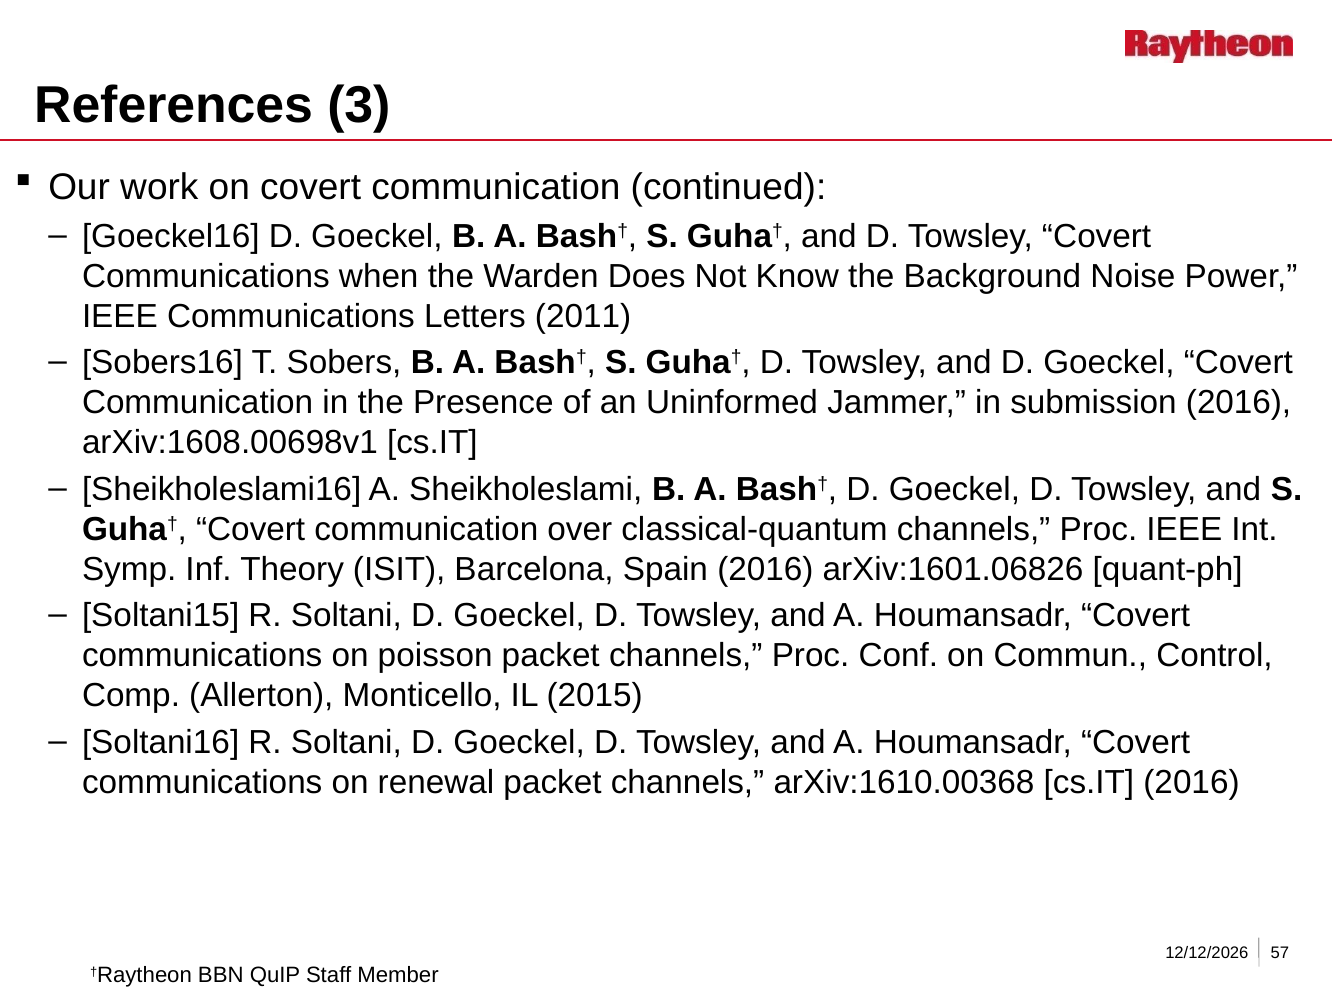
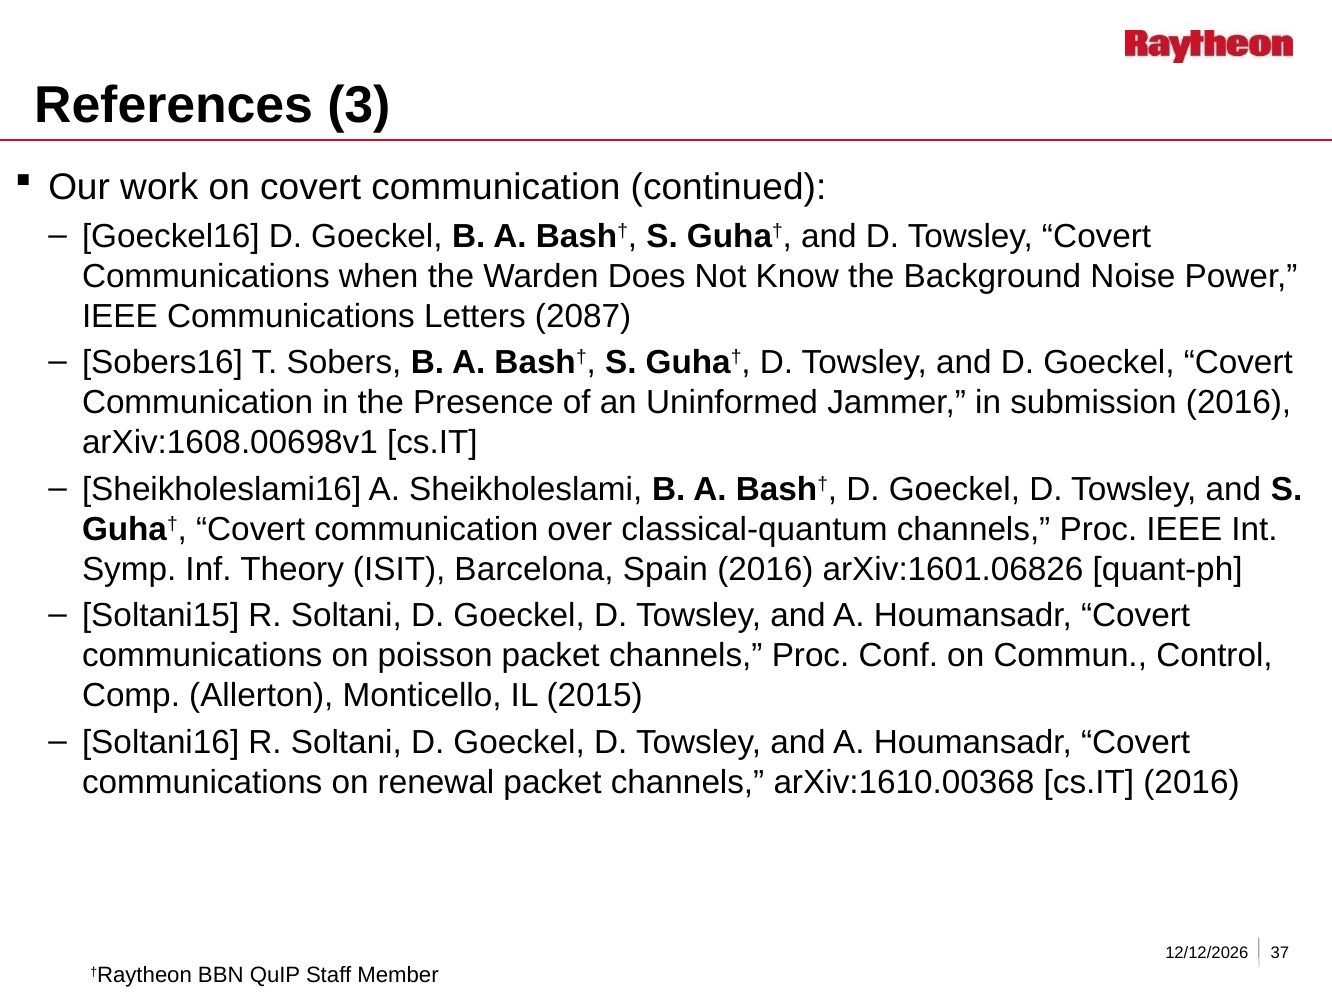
2011: 2011 -> 2087 (583, 316)
57: 57 -> 37 (1280, 953)
